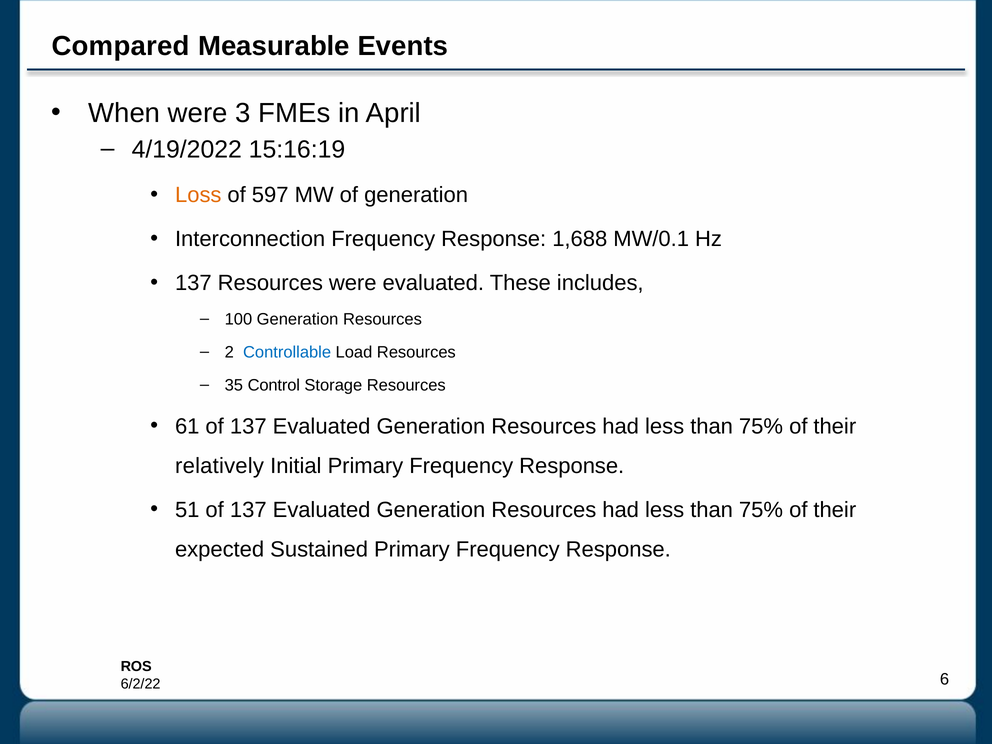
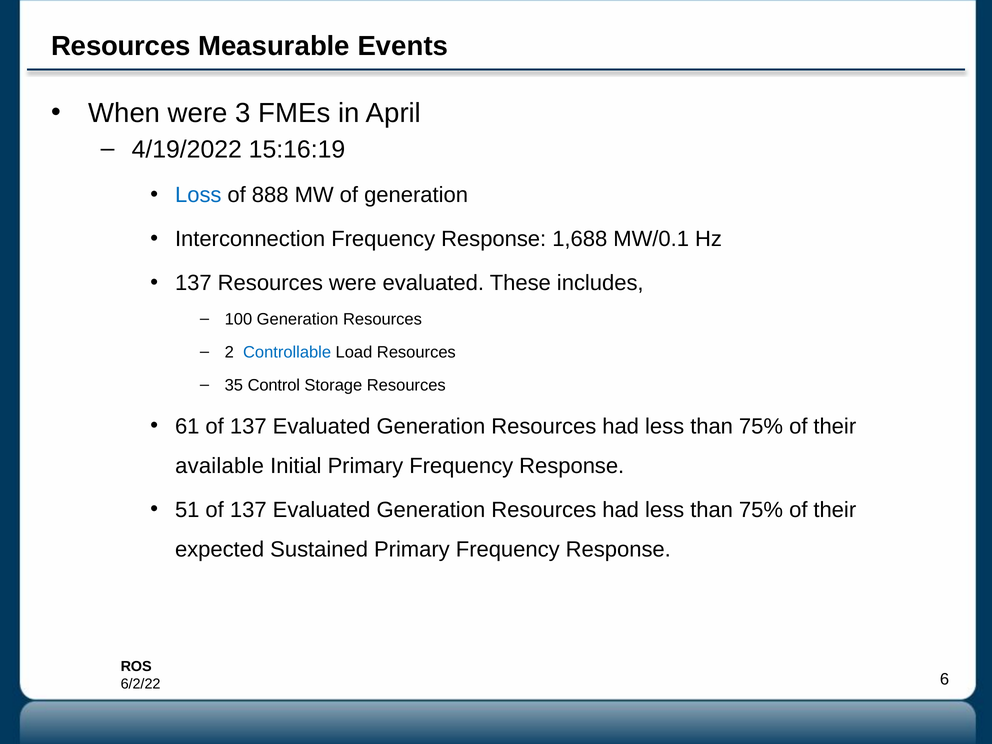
Compared: Compared -> Resources (121, 46)
Loss colour: orange -> blue (198, 195)
597: 597 -> 888 (270, 195)
relatively: relatively -> available (220, 466)
